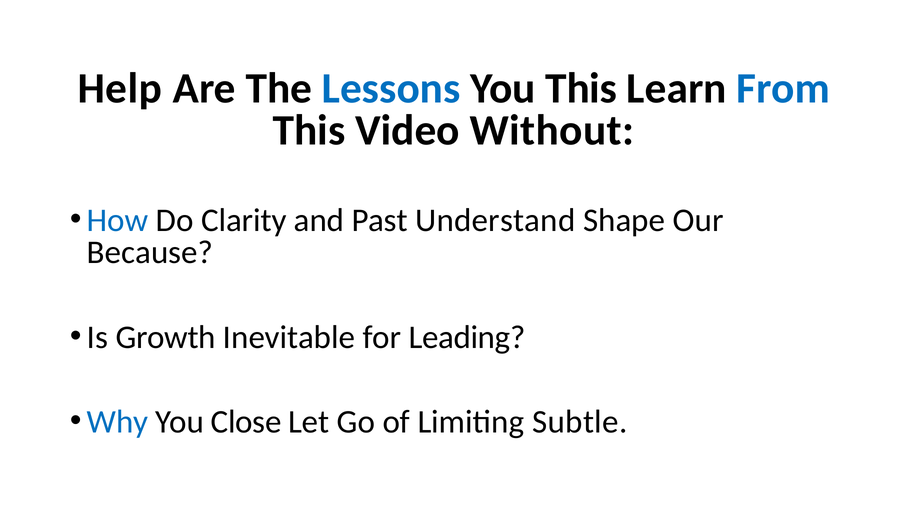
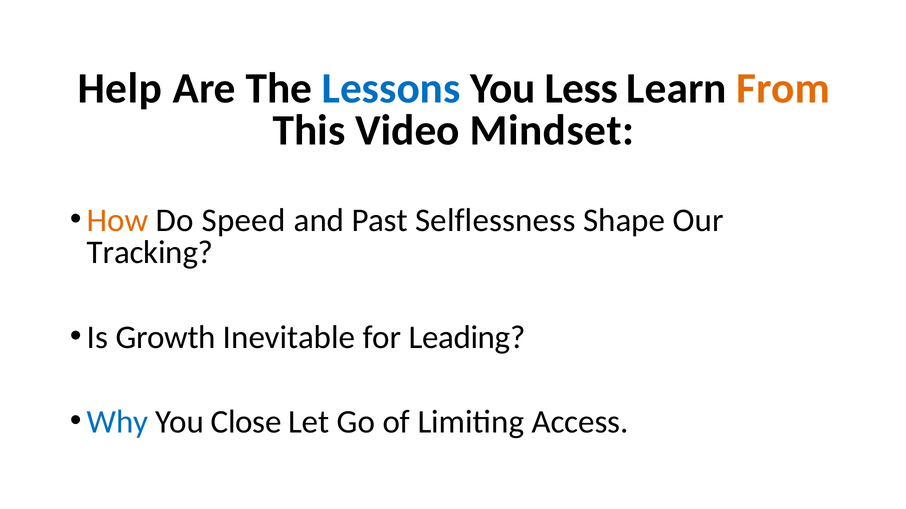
You This: This -> Less (581, 88)
From colour: blue -> orange (783, 88)
Without: Without -> Mindset (552, 131)
How colour: blue -> orange (118, 221)
Clarity: Clarity -> Speed (244, 221)
Understand: Understand -> Selflessness (495, 221)
Because: Because -> Tracking (150, 253)
Subtle: Subtle -> Access (580, 422)
